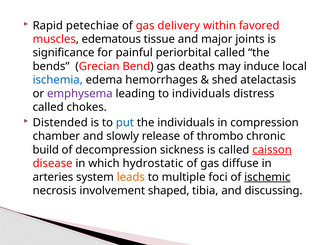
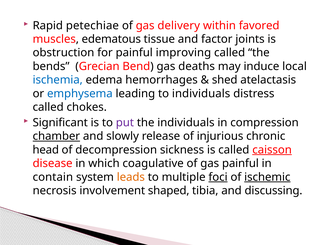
major: major -> factor (217, 39)
significance: significance -> obstruction (63, 53)
periorbital: periorbital -> improving (183, 53)
emphysema colour: purple -> blue (80, 94)
Distended: Distended -> Significant (60, 123)
put colour: blue -> purple (125, 123)
chamber underline: none -> present (56, 136)
thrombo: thrombo -> injurious (220, 136)
build: build -> head (46, 150)
hydrostatic: hydrostatic -> coagulative (153, 164)
gas diffuse: diffuse -> painful (240, 164)
arteries: arteries -> contain (53, 177)
foci underline: none -> present (218, 177)
